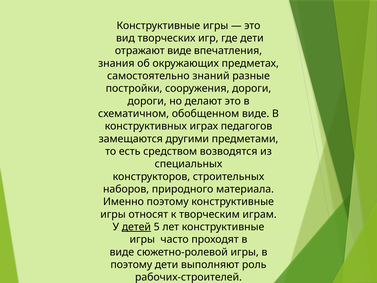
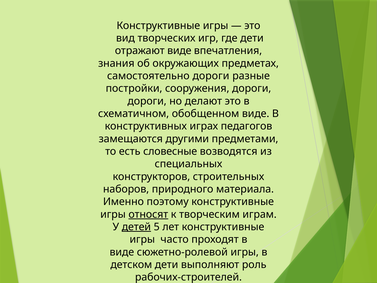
самостоятельно знаний: знаний -> дороги (211, 76)
средством: средством -> словесные (170, 151)
относят underline: none -> present (148, 214)
поэтому: поэтому -> детском (131, 264)
